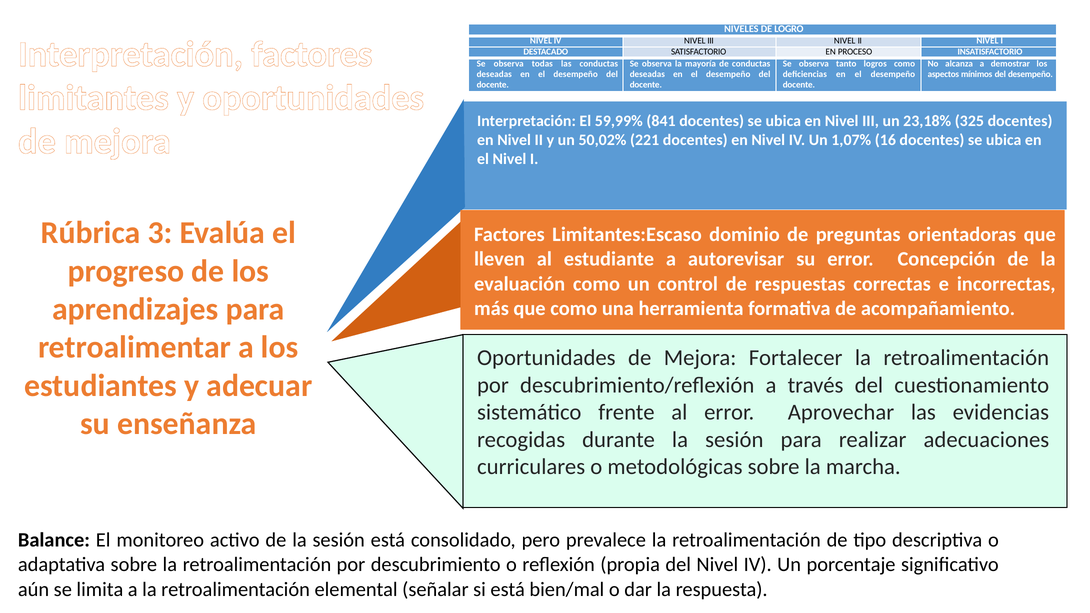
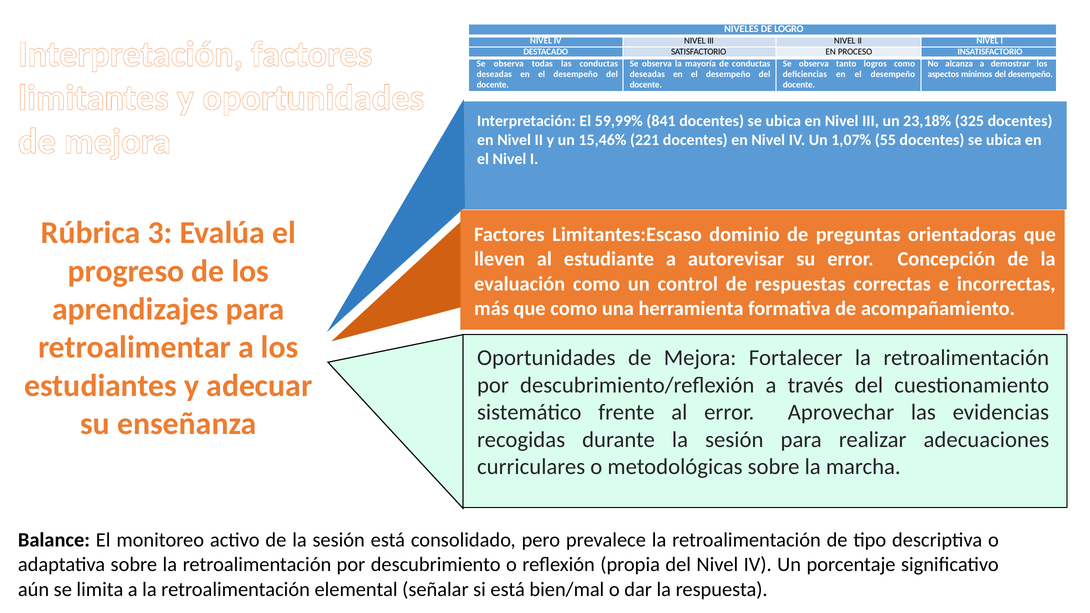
50,02%: 50,02% -> 15,46% (602, 140)
16: 16 -> 55 (885, 140)
